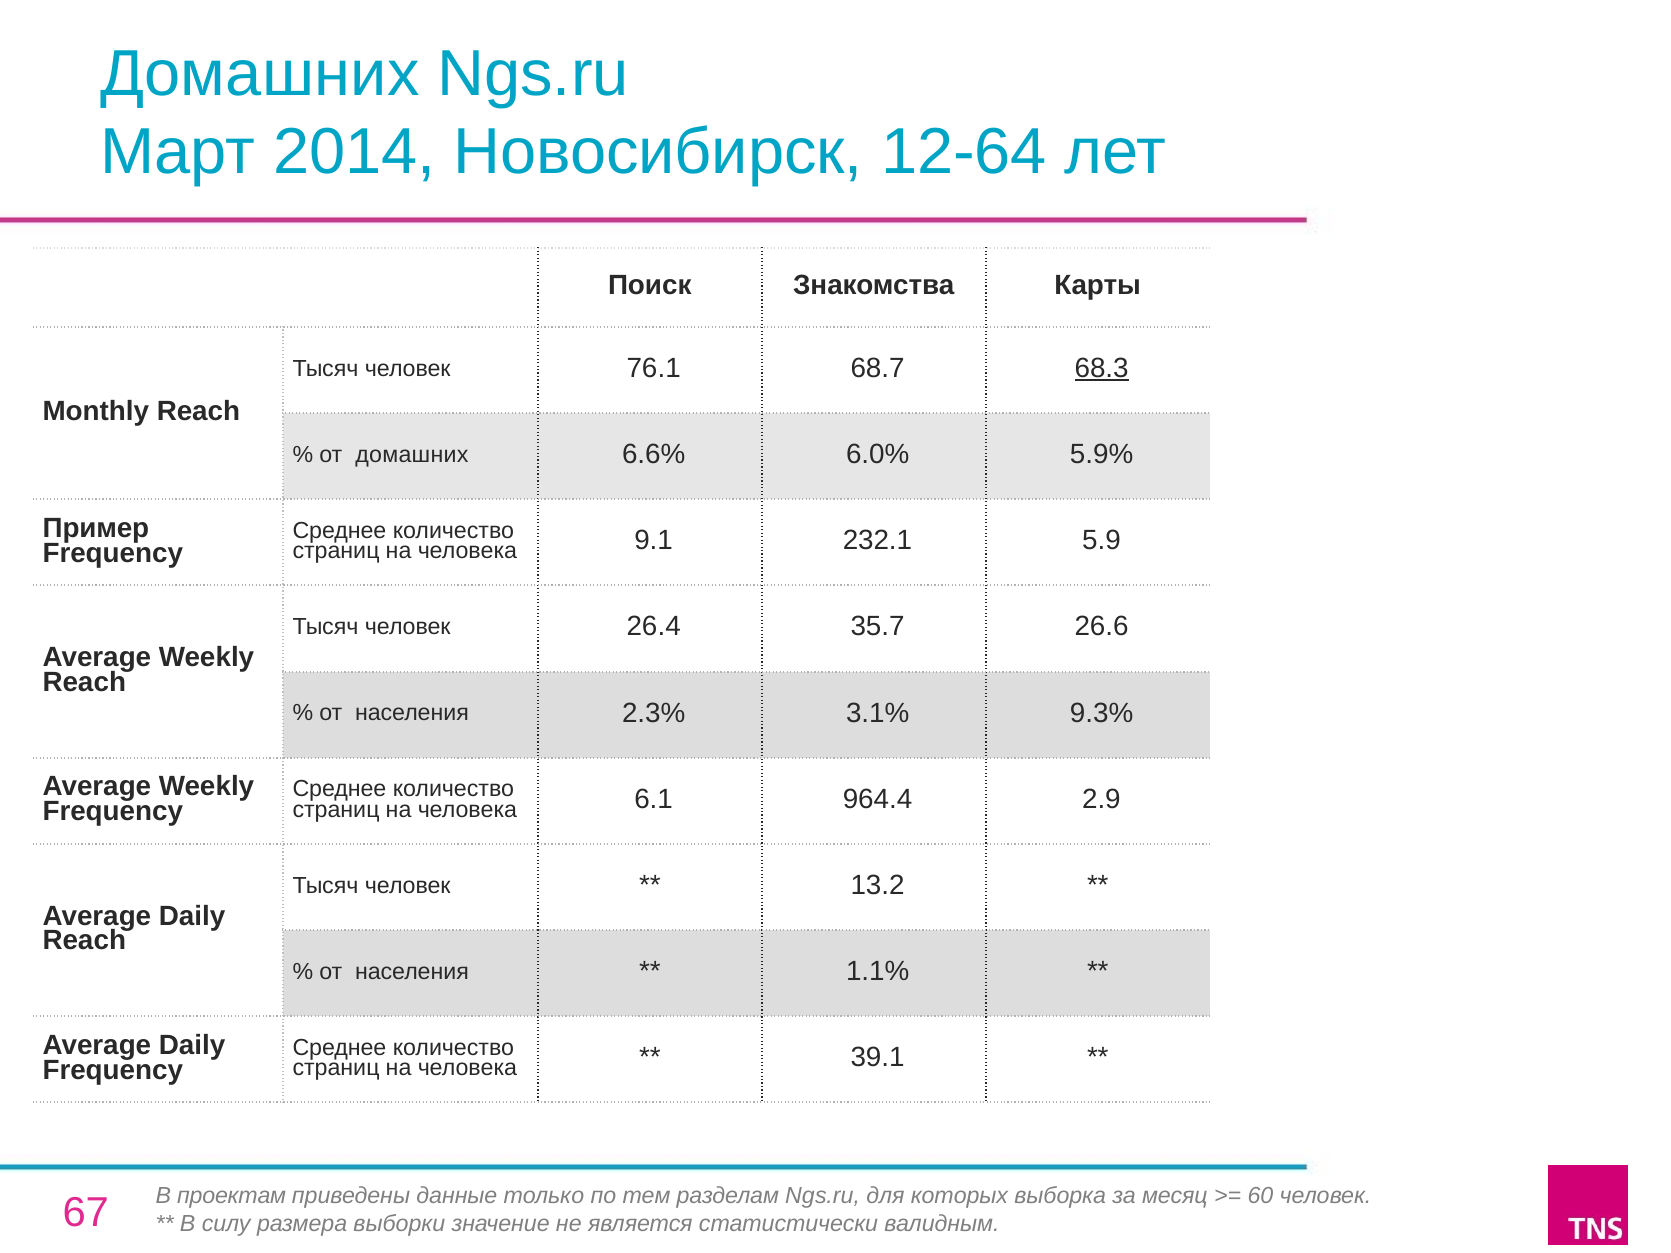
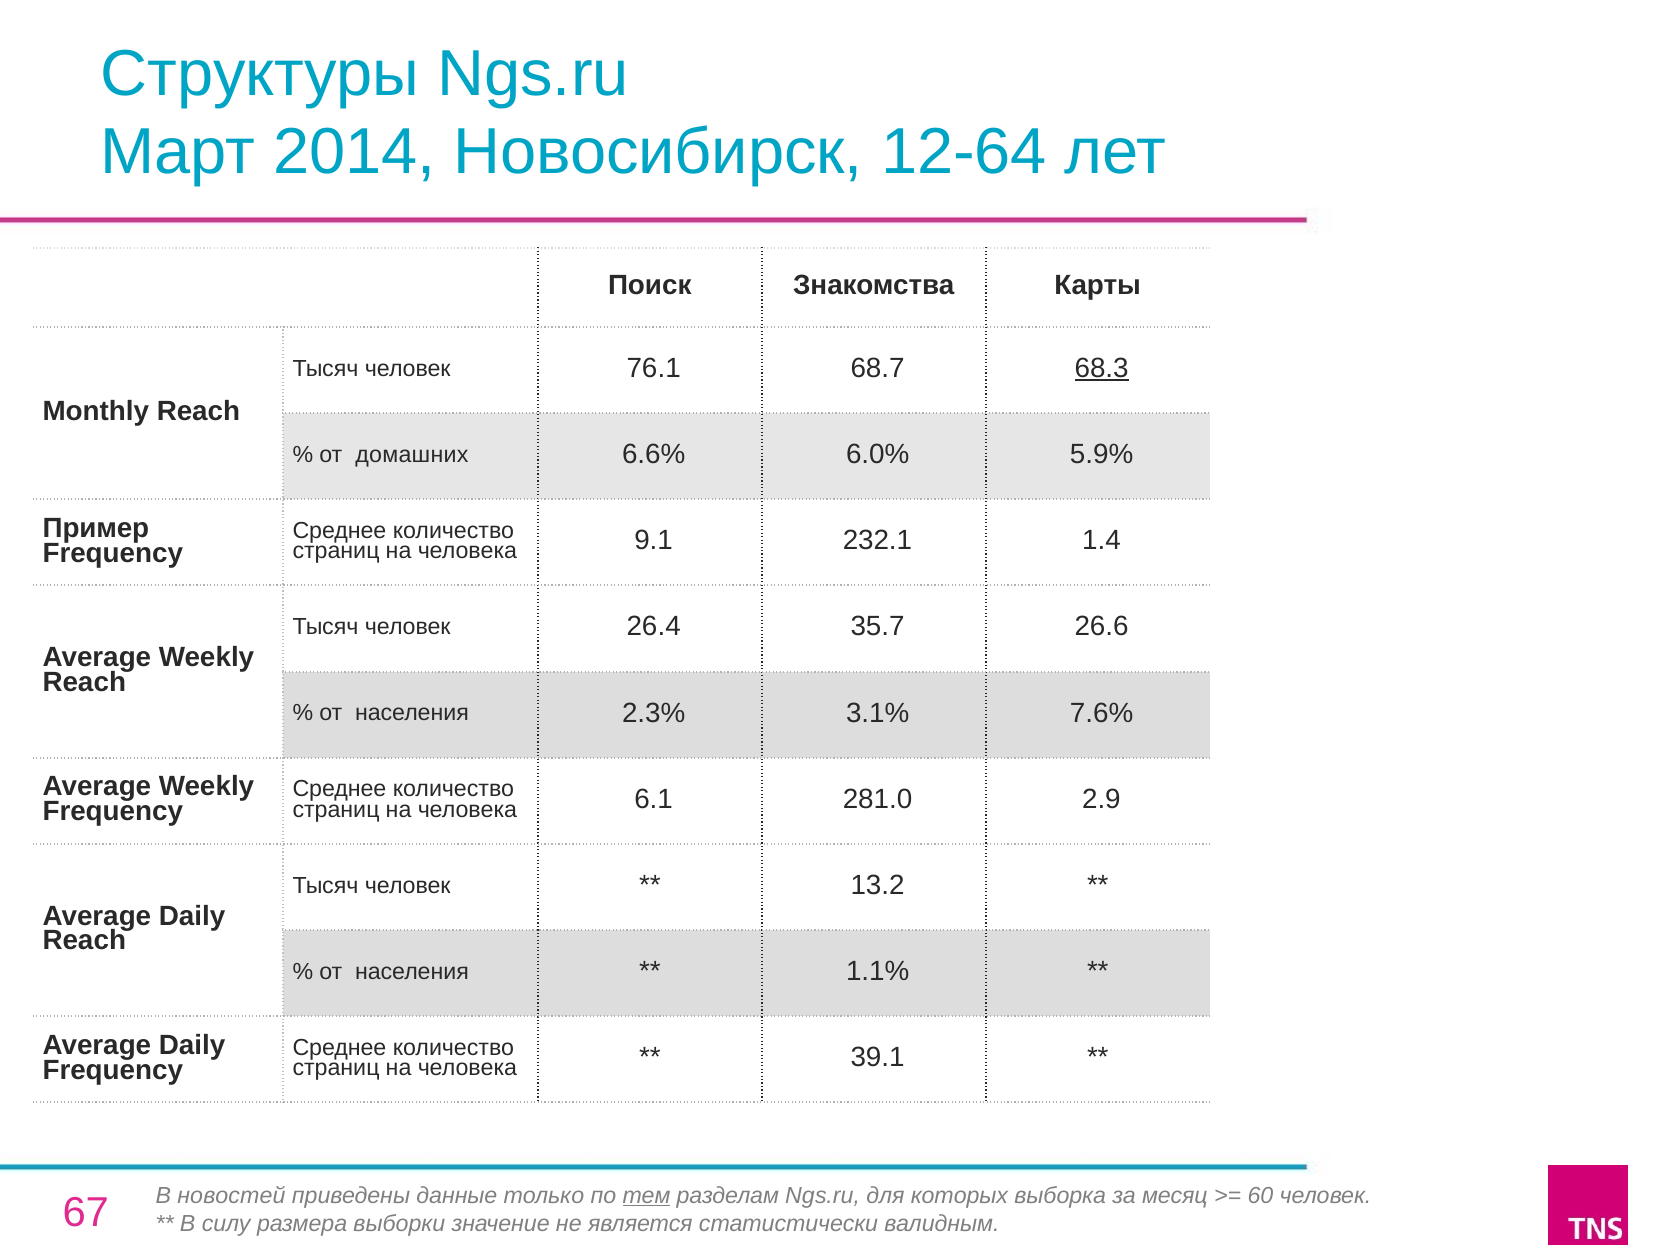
Домашних: Домашних -> Структуры (260, 74)
5.9: 5.9 -> 1.4 (1101, 541)
9.3%: 9.3% -> 7.6% (1102, 713)
964.4: 964.4 -> 281.0 (878, 799)
проектам: проектам -> новостей (231, 1196)
тем underline: none -> present (646, 1196)
